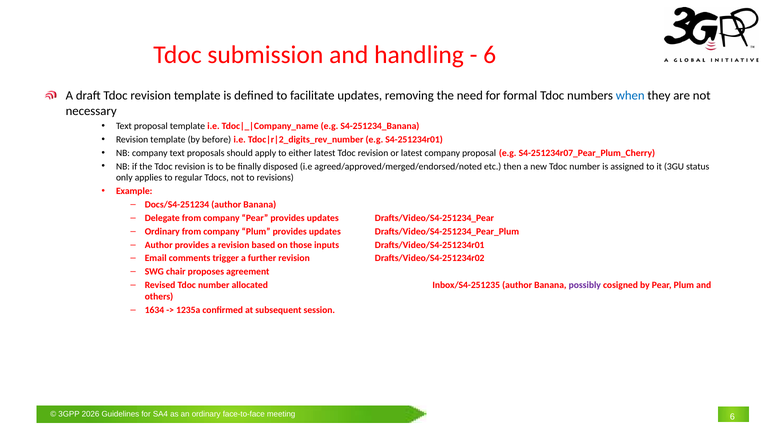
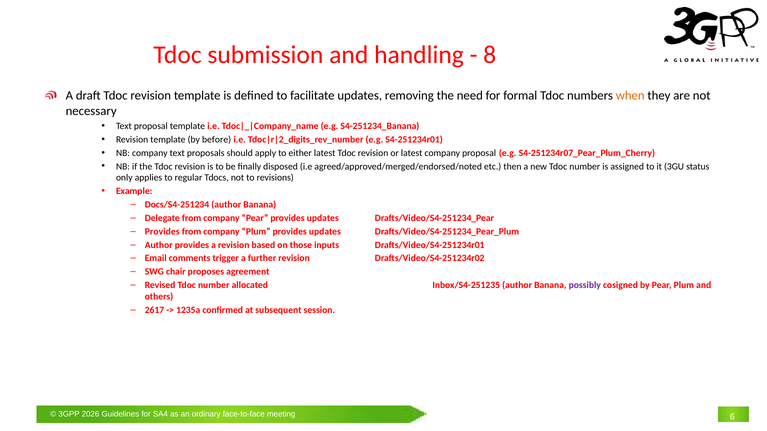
6: 6 -> 8 (490, 55)
when colour: blue -> orange (630, 96)
Ordinary: Ordinary -> Provides (162, 232)
1634: 1634 -> 2617 (154, 310)
